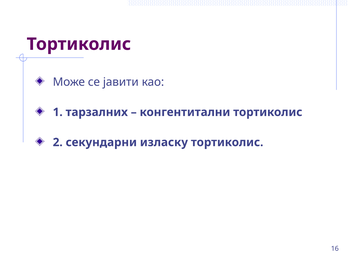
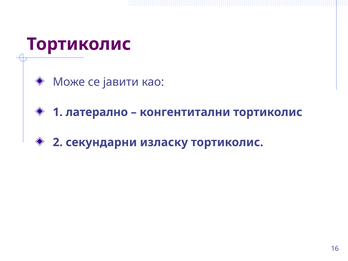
тарзалних: тарзалних -> латерално (97, 112)
